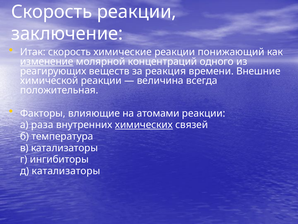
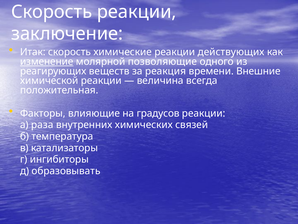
понижающий: понижающий -> действующих (231, 52)
концентраций: концентраций -> позволяющие (162, 61)
атомами: атомами -> градусов (158, 113)
химических underline: present -> none (144, 125)
д катализаторы: катализаторы -> образовывать (66, 171)
